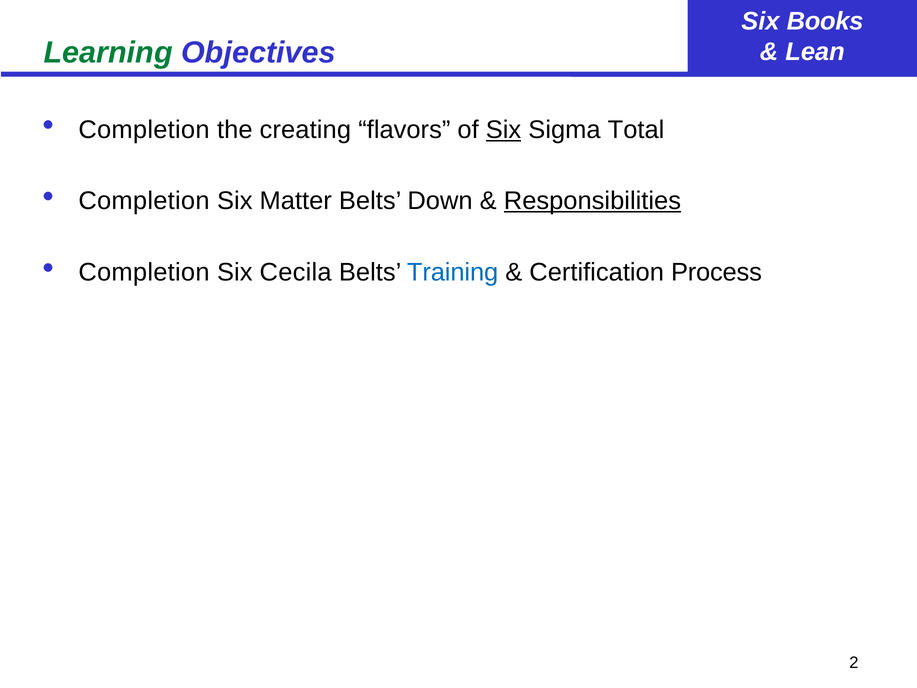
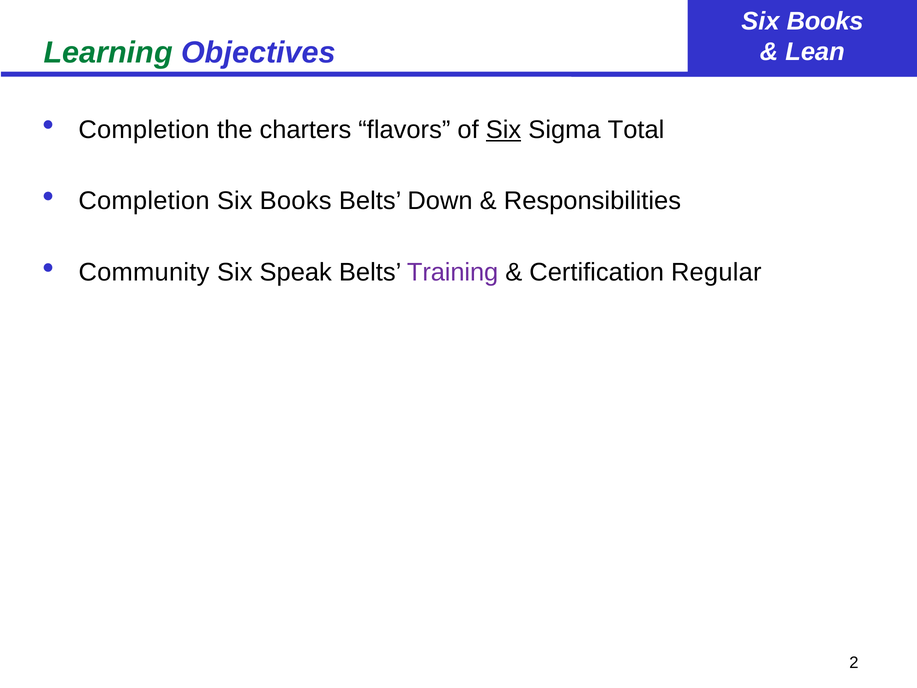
creating: creating -> charters (305, 130)
Matter: Matter -> Books (296, 201)
Responsibilities underline: present -> none (592, 201)
Completion: Completion -> Community (144, 272)
Cecila: Cecila -> Speak (296, 272)
Training colour: blue -> purple (453, 272)
Process: Process -> Regular (716, 272)
